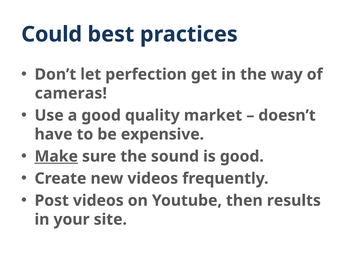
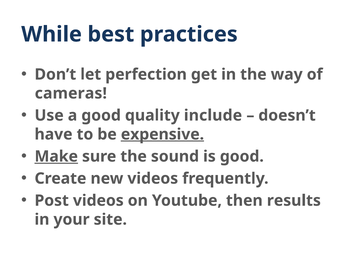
Could: Could -> While (52, 34)
market: market -> include (213, 115)
expensive underline: none -> present (162, 134)
